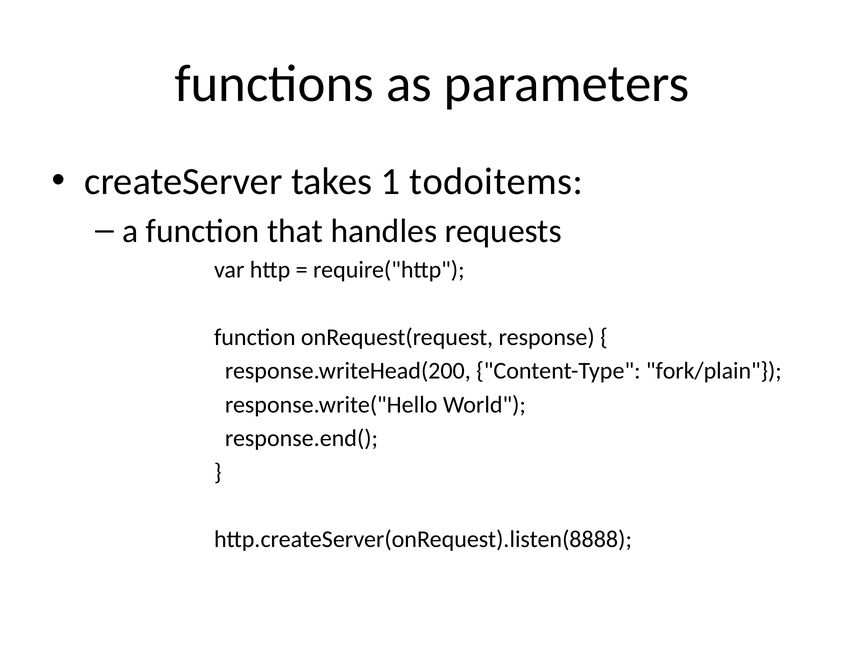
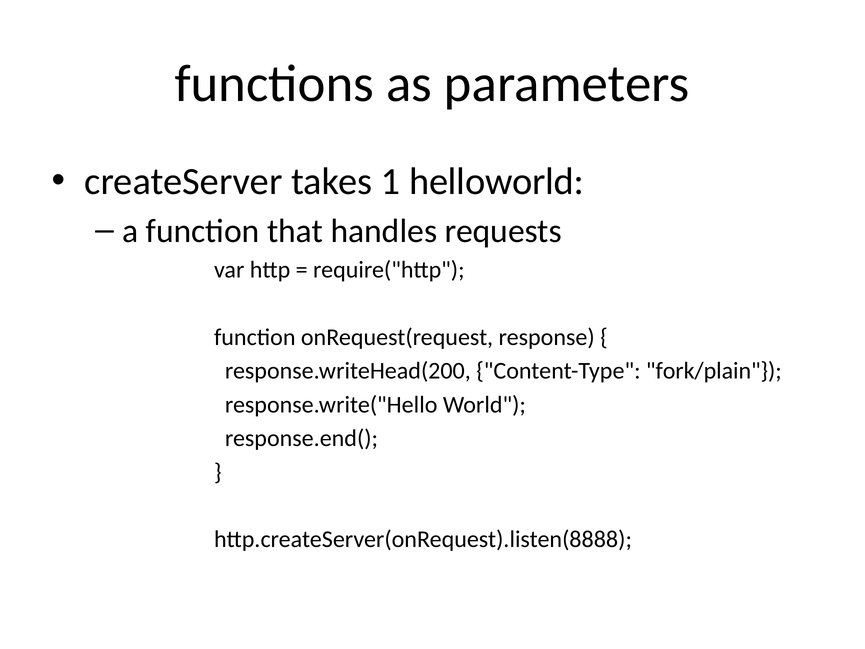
todoitems: todoitems -> helloworld (497, 181)
